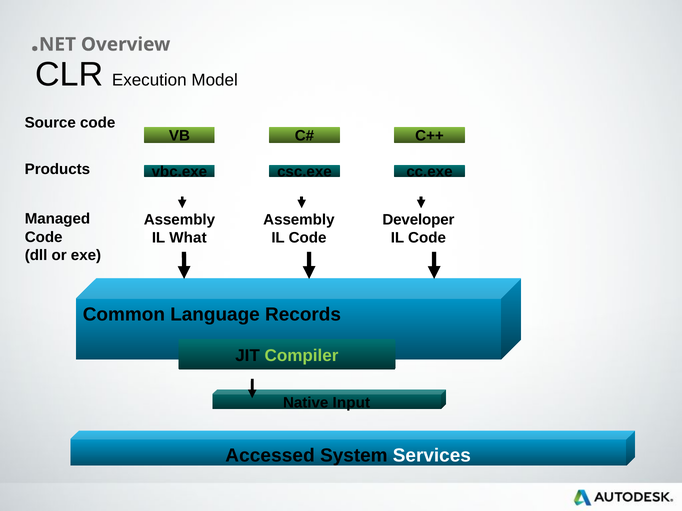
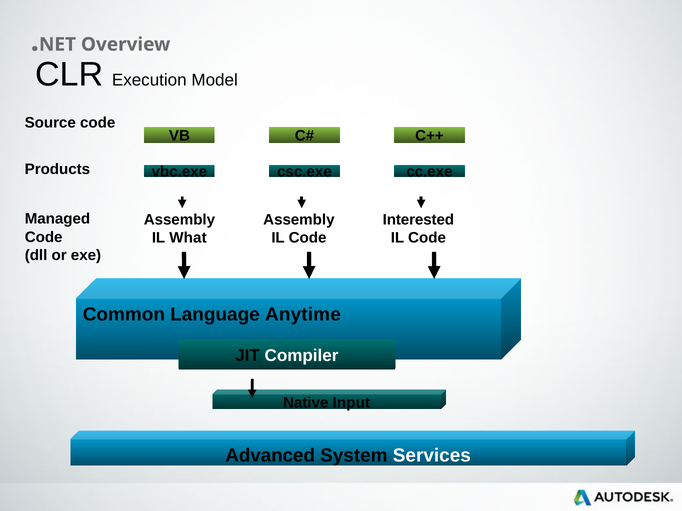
Developer: Developer -> Interested (418, 220)
Records: Records -> Anytime (303, 315)
Compiler colour: light green -> white (301, 356)
Accessed: Accessed -> Advanced (270, 456)
